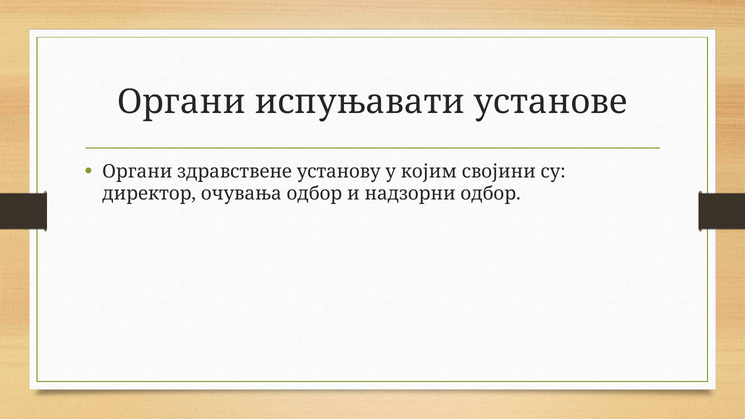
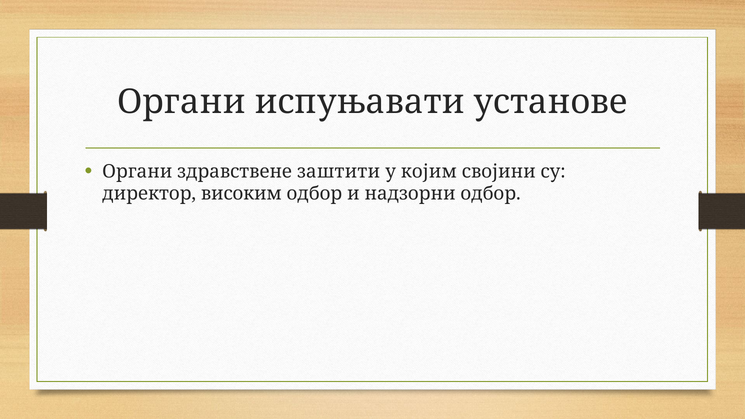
установу: установу -> заштити (339, 172)
очувања: очувања -> високим (241, 194)
